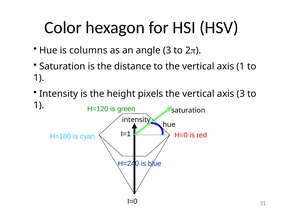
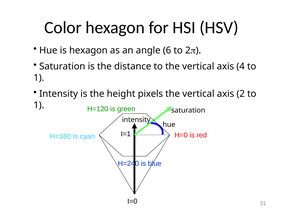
is columns: columns -> hexagon (88, 50)
angle 3: 3 -> 6 (167, 50)
axis 1: 1 -> 4 (241, 66)
axis 3: 3 -> 2 (241, 94)
